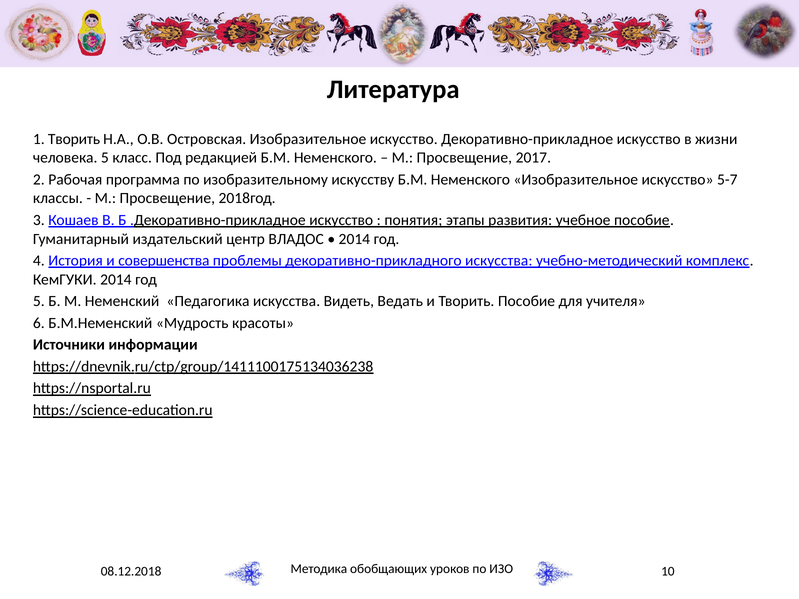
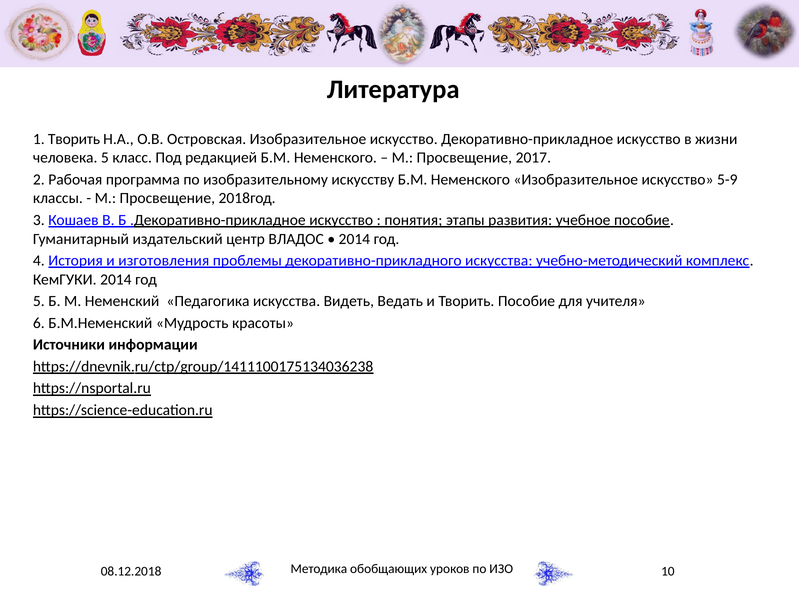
5-7: 5-7 -> 5-9 (727, 180)
совершенства: совершенства -> изготовления (164, 261)
